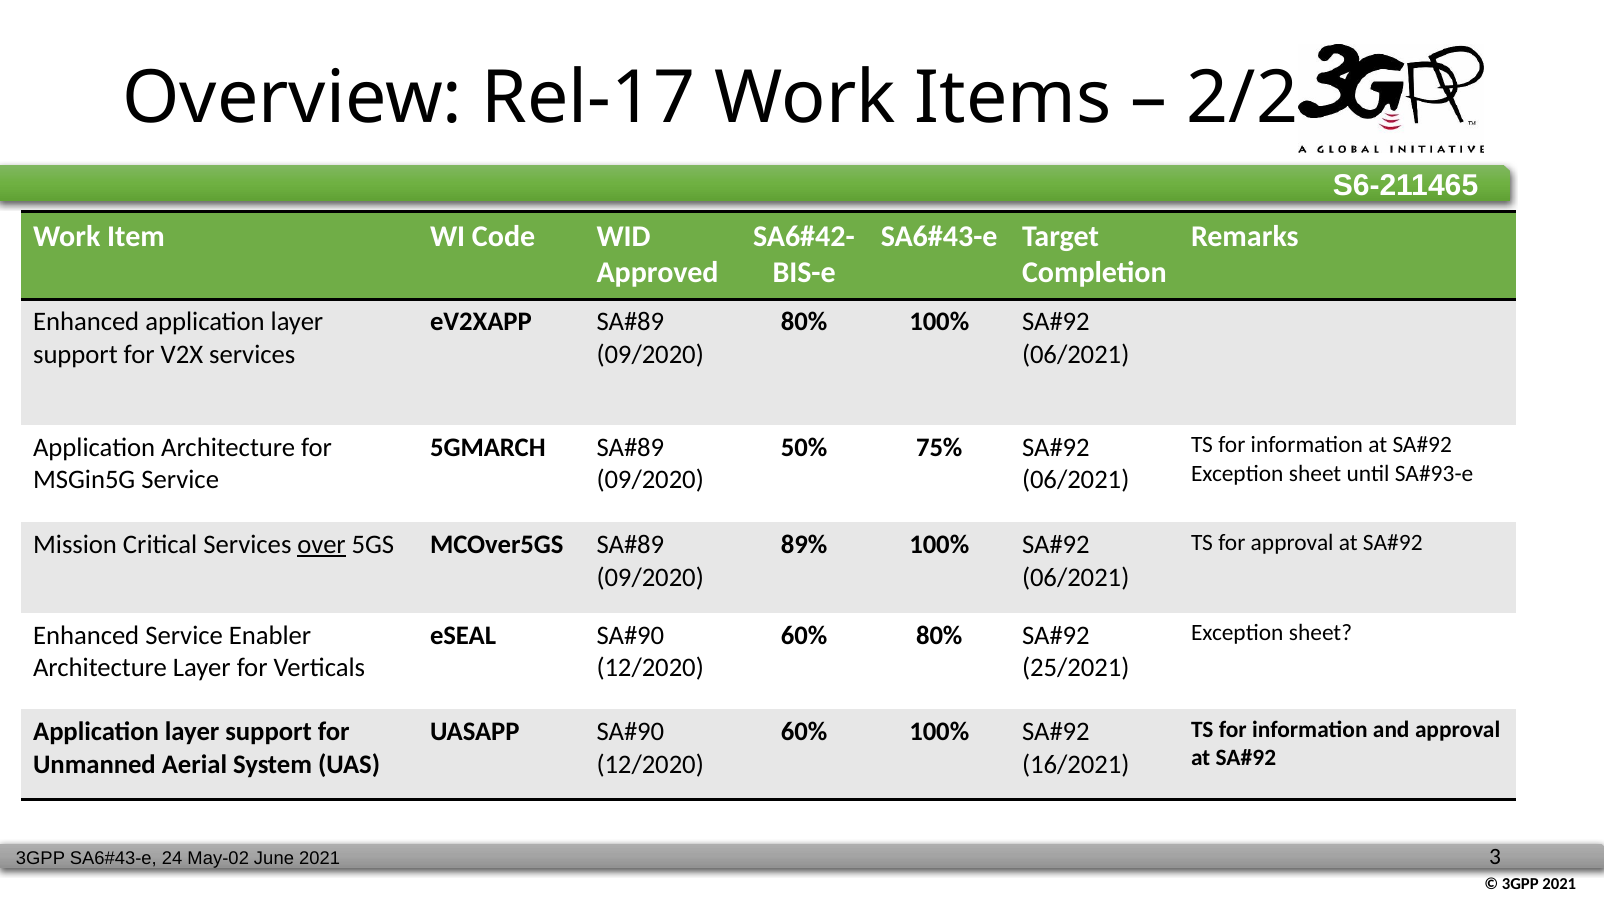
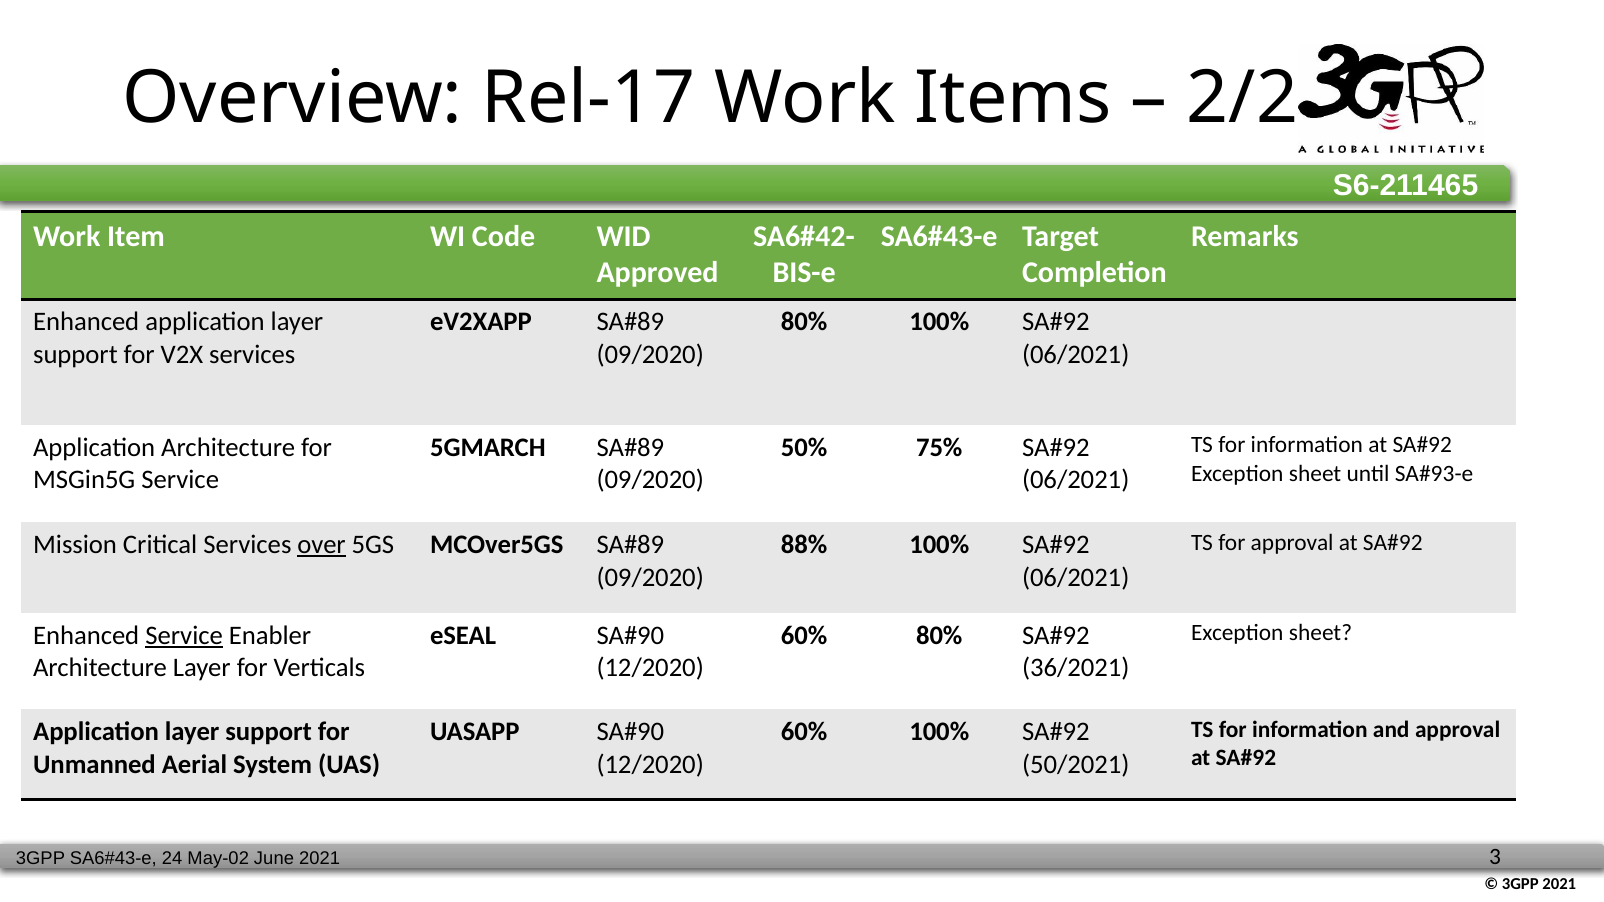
89%: 89% -> 88% (804, 545)
Service underline: none -> present (184, 635)
25/2021: 25/2021 -> 36/2021 (1076, 668)
16/2021: 16/2021 -> 50/2021 (1076, 765)
